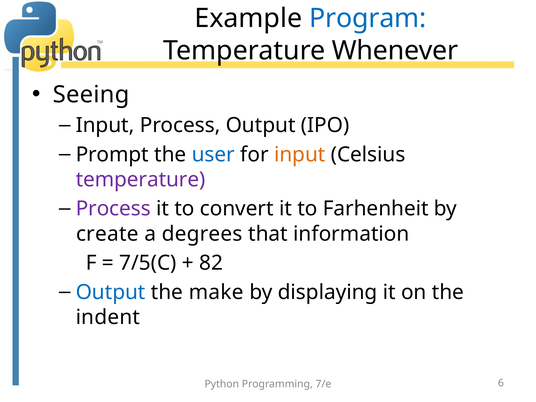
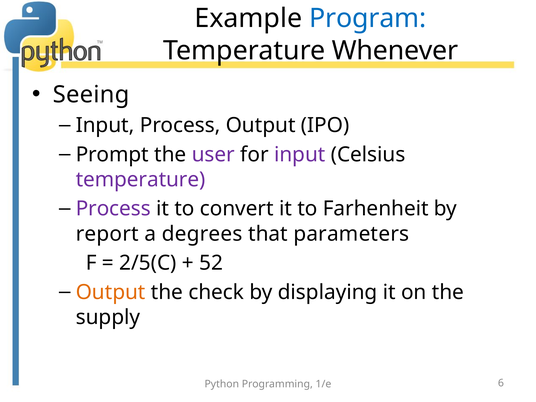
user colour: blue -> purple (213, 155)
input colour: orange -> purple (300, 155)
create: create -> report (107, 234)
information: information -> parameters (351, 234)
7/5(C: 7/5(C -> 2/5(C (148, 263)
82: 82 -> 52 (211, 263)
Output colour: blue -> orange (111, 292)
make: make -> check (216, 292)
indent: indent -> supply (108, 317)
7/e: 7/e -> 1/e (323, 384)
